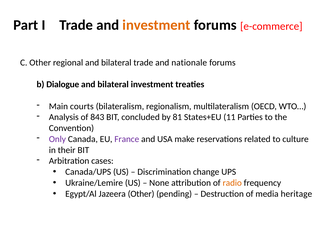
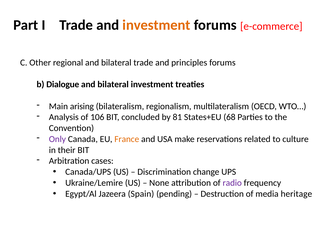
nationale: nationale -> principles (189, 63)
courts: courts -> arising (82, 106)
843: 843 -> 106 (97, 117)
11: 11 -> 68 (229, 117)
France colour: purple -> orange (127, 139)
radio colour: orange -> purple (232, 183)
Jazeera Other: Other -> Spain (141, 194)
